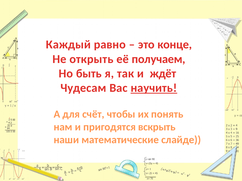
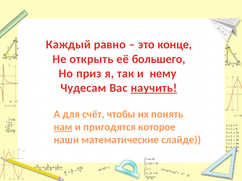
получаем: получаем -> большего (159, 59)
быть: быть -> приз (89, 74)
ждёт: ждёт -> нему (163, 74)
нам underline: none -> present (63, 127)
вскрыть: вскрыть -> которое (157, 127)
